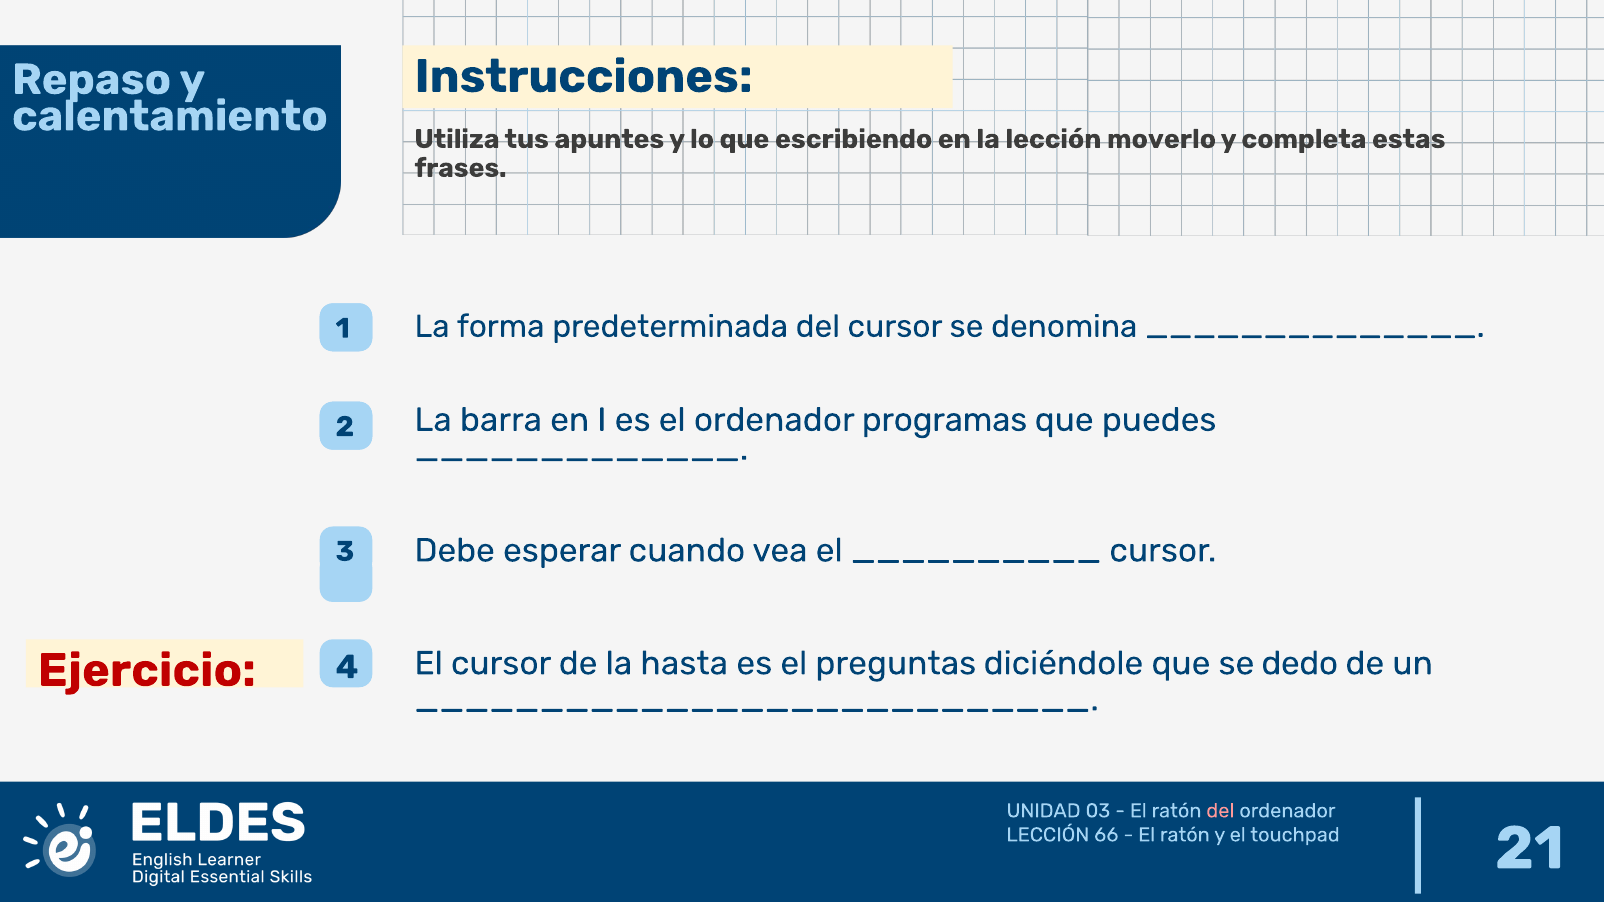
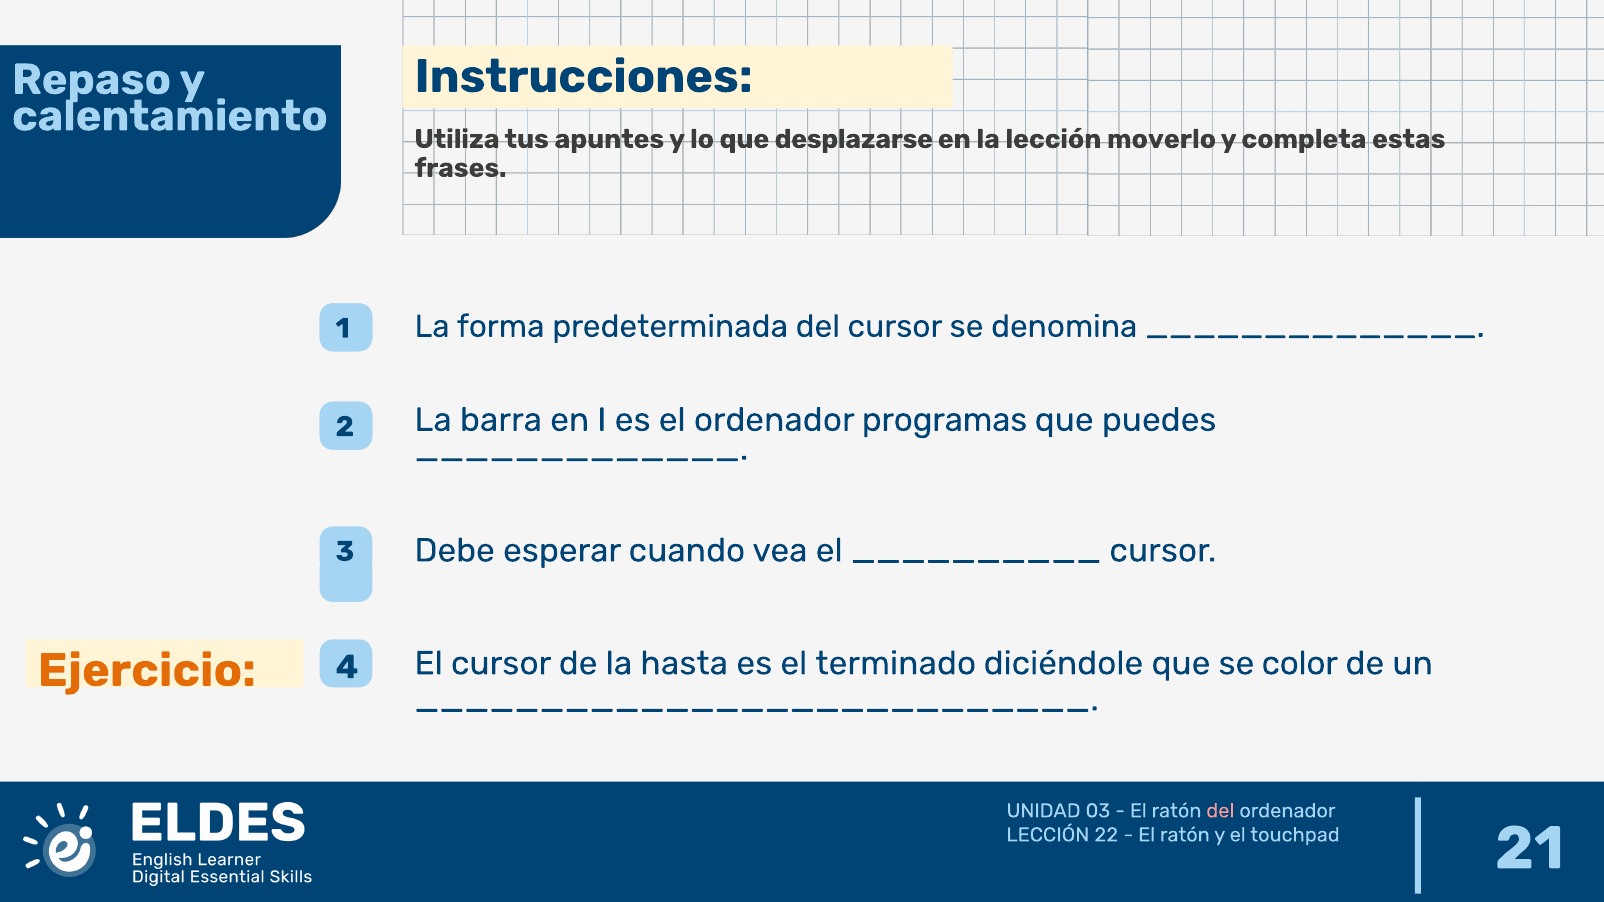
escribiendo: escribiendo -> desplazarse (854, 139)
preguntas: preguntas -> terminado (896, 663)
dedo: dedo -> color (1300, 663)
Ejercicio colour: red -> orange (147, 670)
66: 66 -> 22 (1106, 835)
